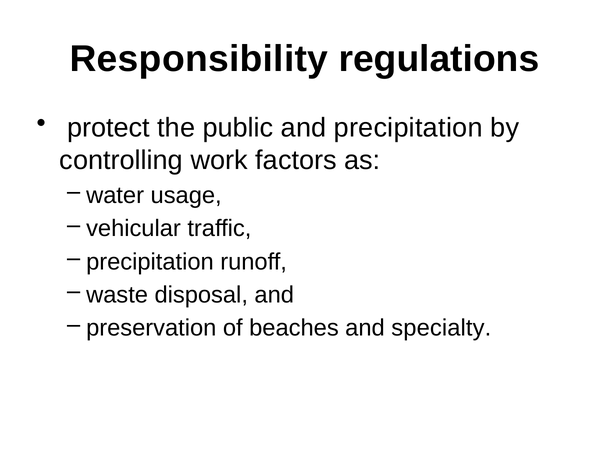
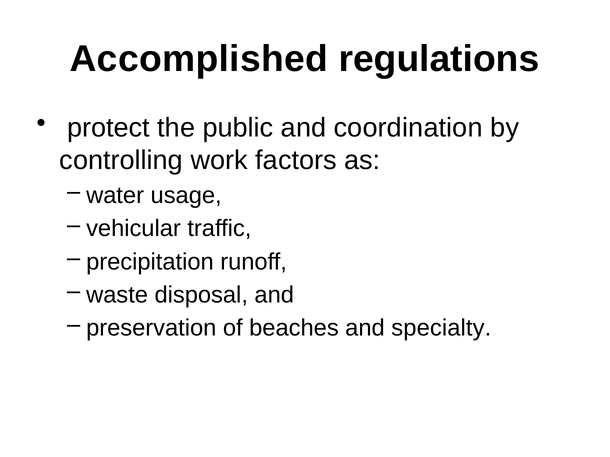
Responsibility: Responsibility -> Accomplished (199, 59)
and precipitation: precipitation -> coordination (408, 128)
